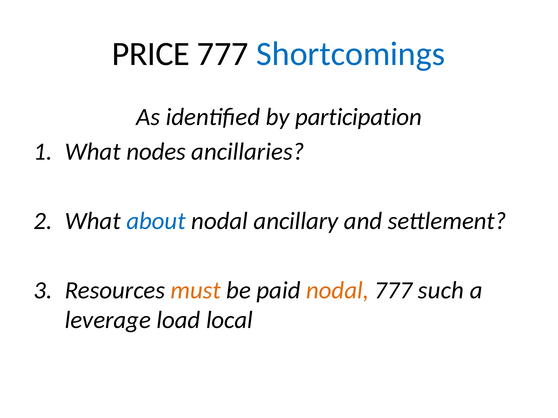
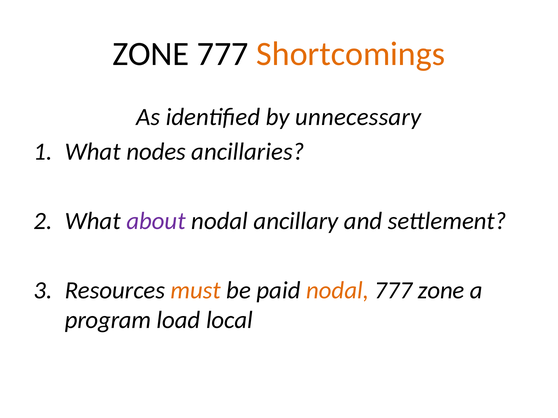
PRICE: PRICE -> ZONE (151, 54)
Shortcomings colour: blue -> orange (351, 54)
participation: participation -> unnecessary (358, 117)
about colour: blue -> purple (156, 221)
777 such: such -> zone (441, 291)
leverage: leverage -> program (108, 320)
